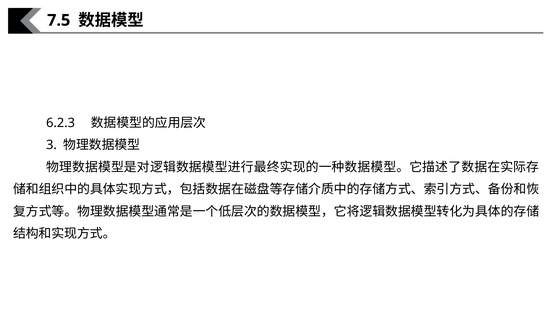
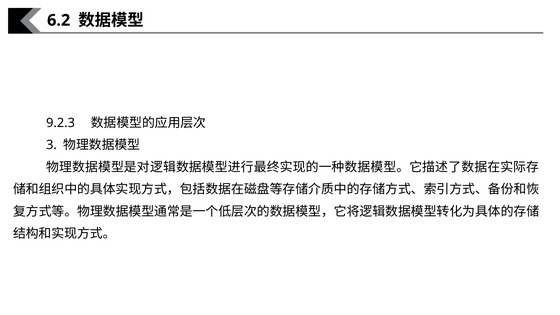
7.5: 7.5 -> 6.2 (59, 20)
6.2.3: 6.2.3 -> 9.2.3 (61, 123)
